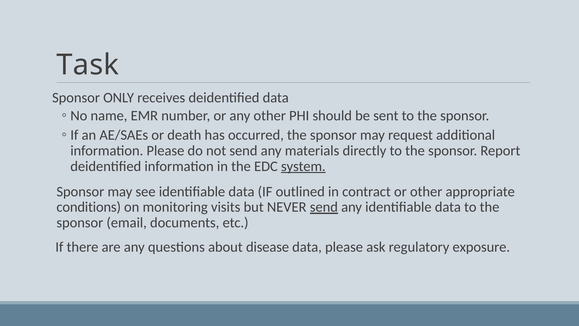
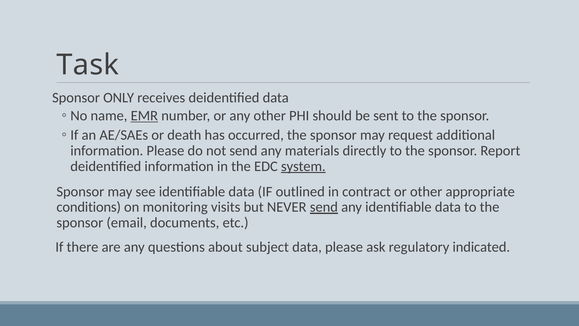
EMR underline: none -> present (144, 116)
disease: disease -> subject (267, 247)
exposure: exposure -> indicated (481, 247)
